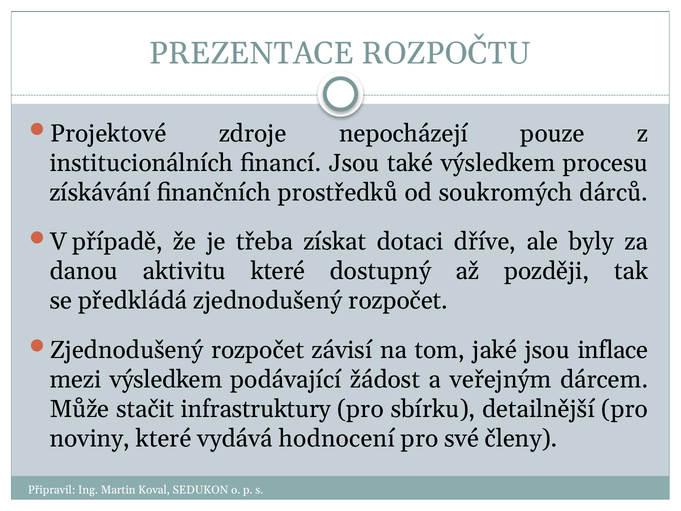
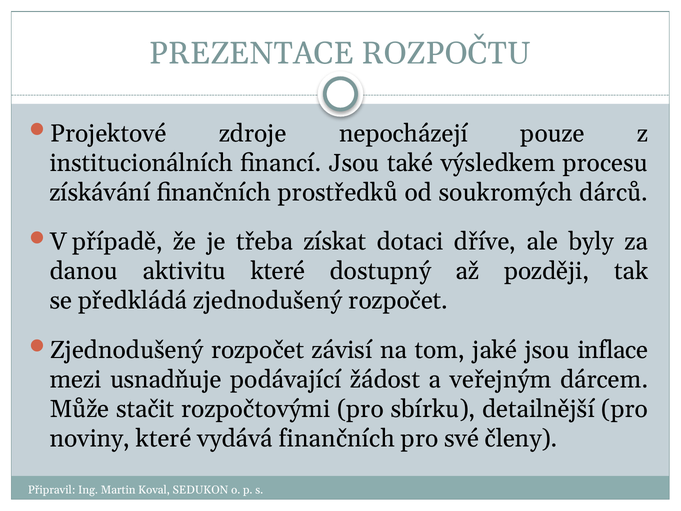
mezi výsledkem: výsledkem -> usnadňuje (166, 379)
infrastruktury: infrastruktury -> rozpočtovými (256, 409)
vydává hodnocení: hodnocení -> finančních (337, 438)
